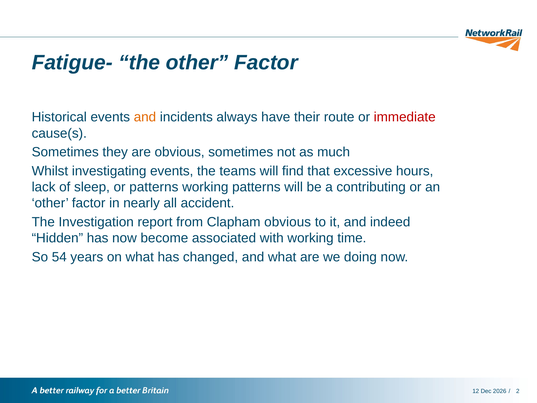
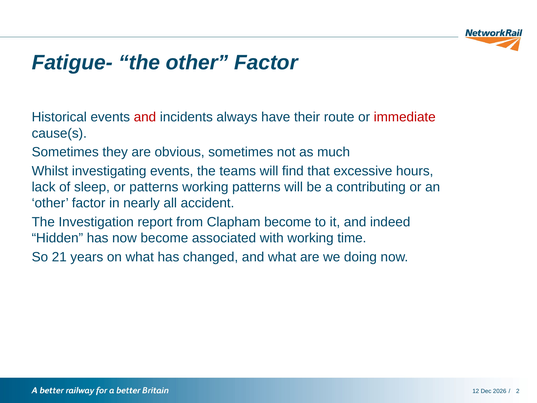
and colour: orange -> red (145, 117)
Clapham obvious: obvious -> become (288, 222)
54: 54 -> 21 (59, 257)
